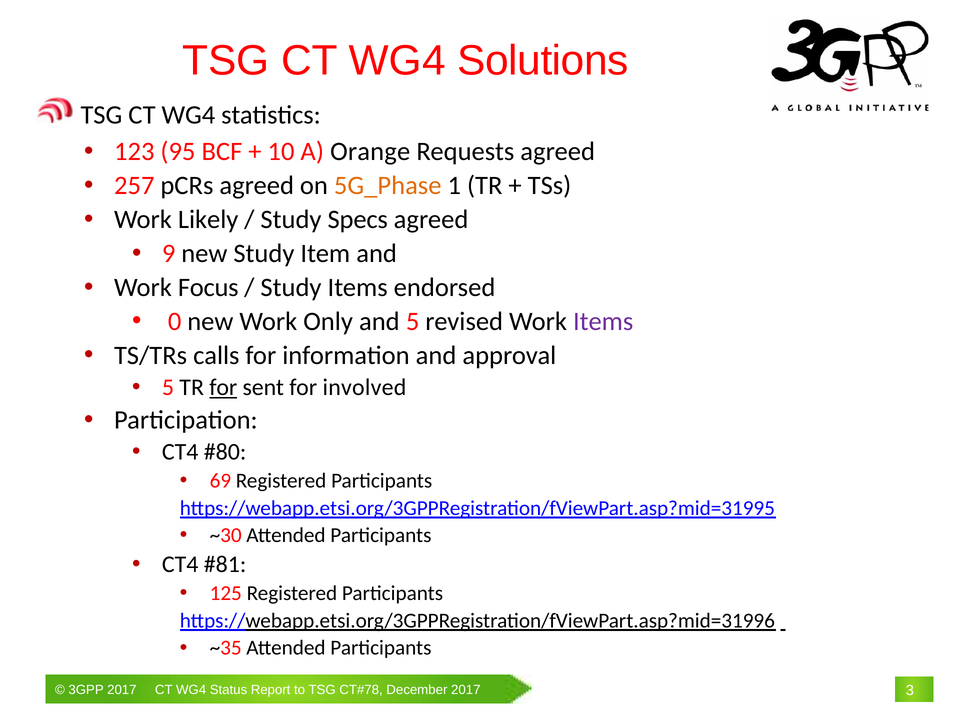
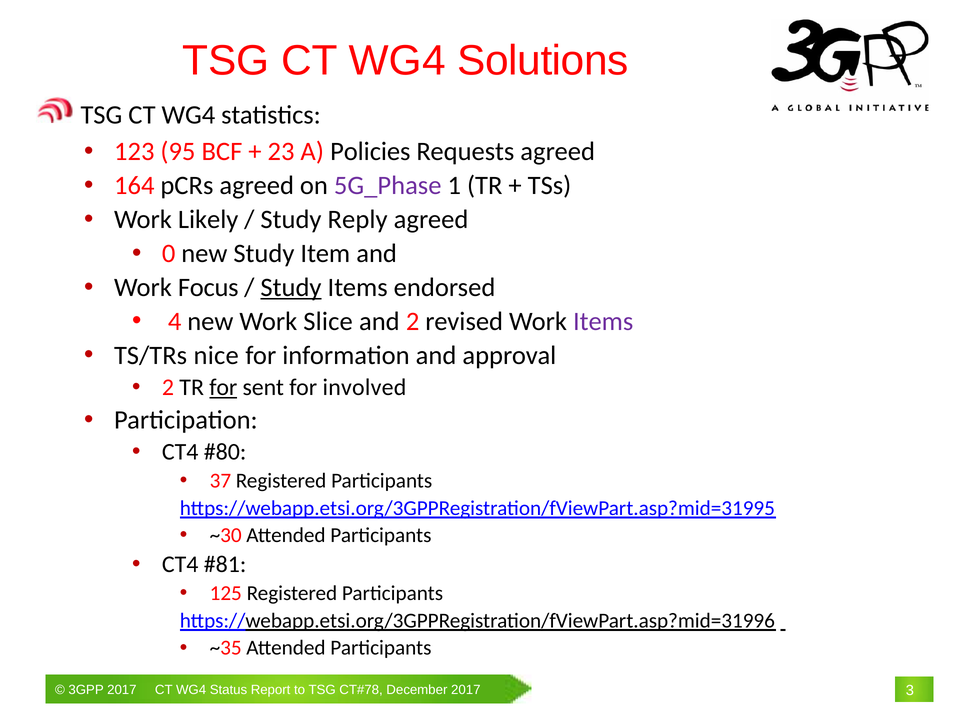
10: 10 -> 23 (281, 151)
Orange: Orange -> Policies (370, 151)
257: 257 -> 164 (134, 185)
5G_Phase colour: orange -> purple (388, 185)
Specs: Specs -> Reply (358, 219)
9: 9 -> 0 (169, 253)
Study underline: none -> present (291, 287)
0: 0 -> 4 (175, 321)
Only: Only -> Slice (328, 321)
and 5: 5 -> 2 (413, 321)
calls: calls -> nice (216, 355)
5: 5 -> 2 (168, 387)
69: 69 -> 37 (220, 481)
